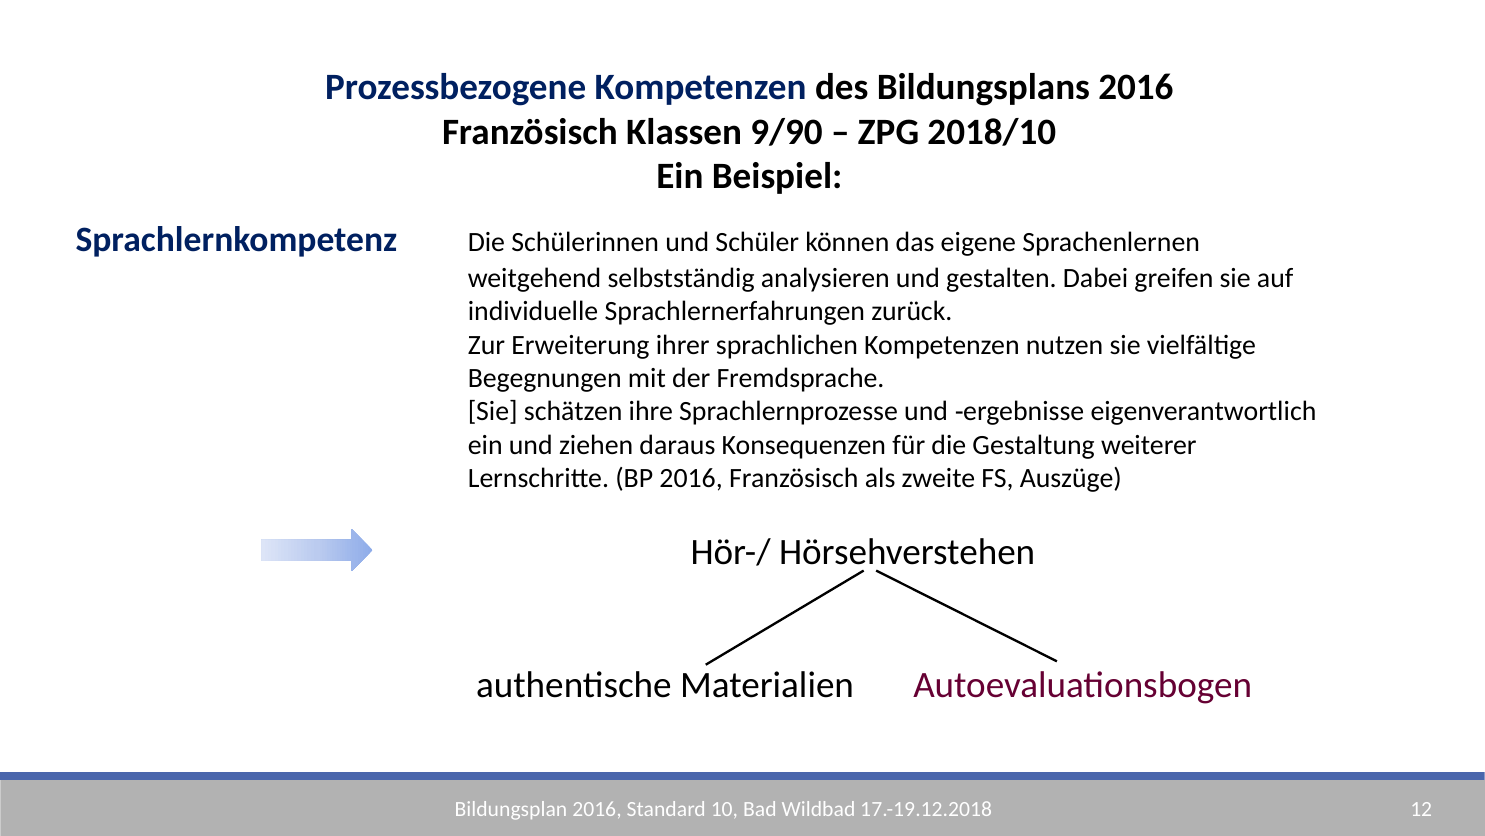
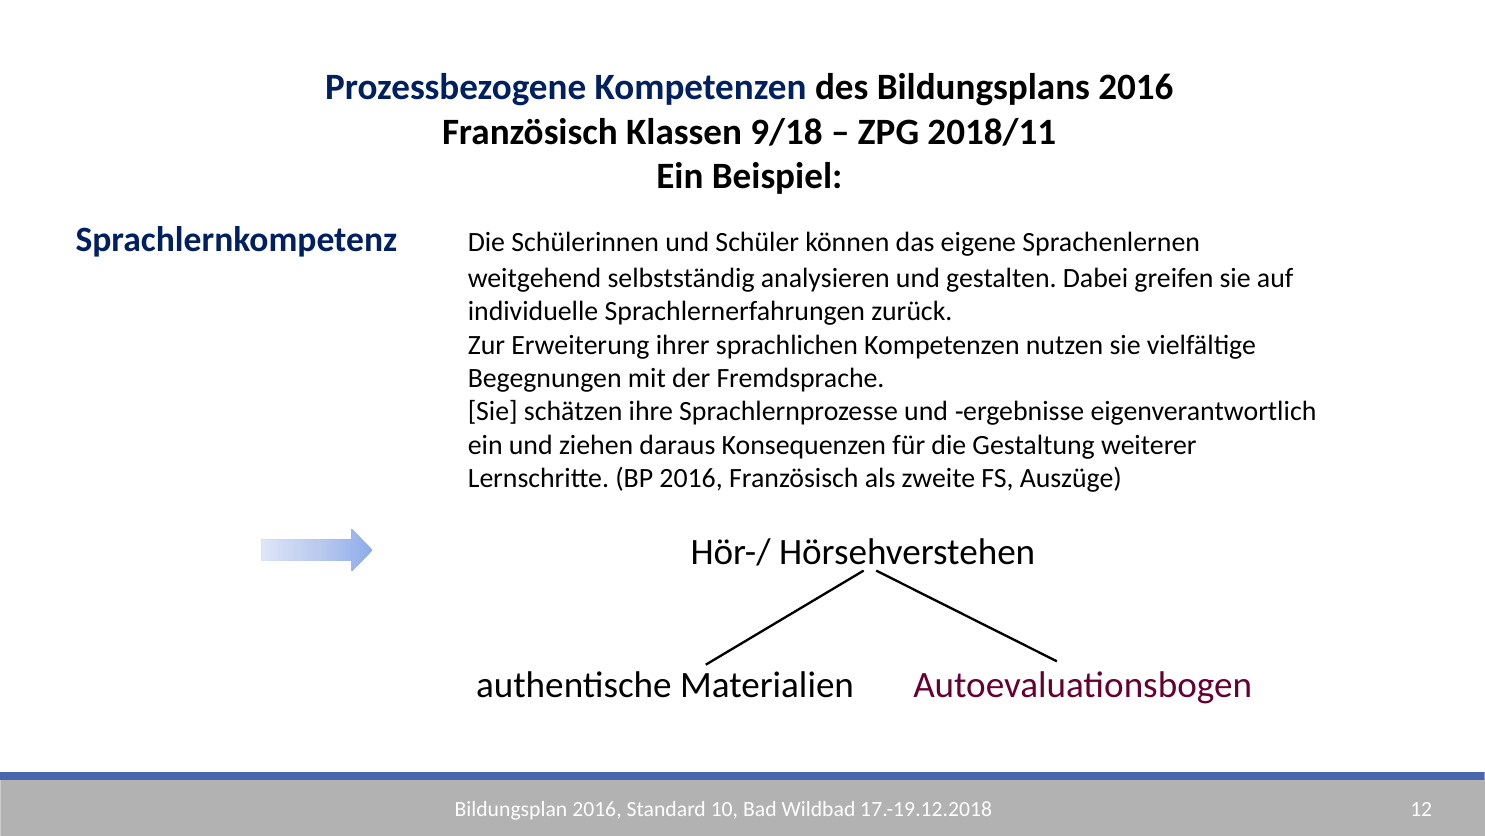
9/90: 9/90 -> 9/18 (787, 132)
2018/10: 2018/10 -> 2018/11 (992, 132)
